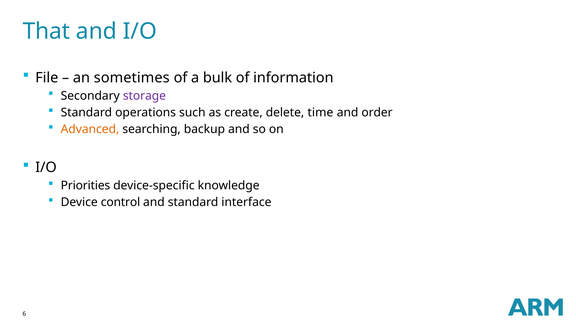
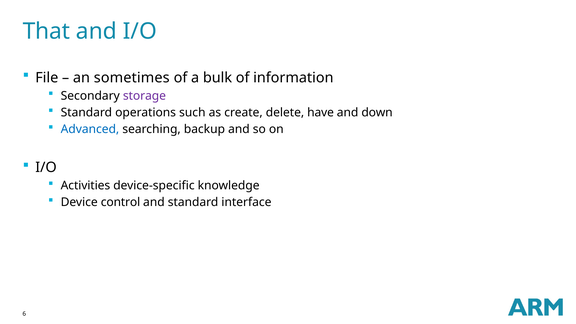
time: time -> have (321, 113)
order: order -> down (377, 113)
Advanced colour: orange -> blue (90, 129)
Priorities: Priorities -> Activities (85, 186)
